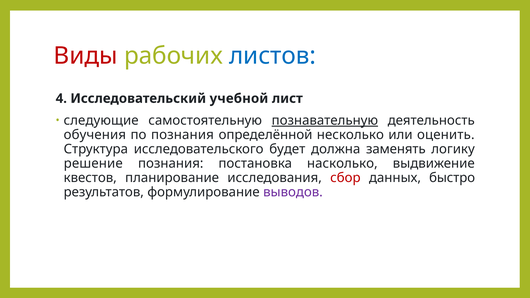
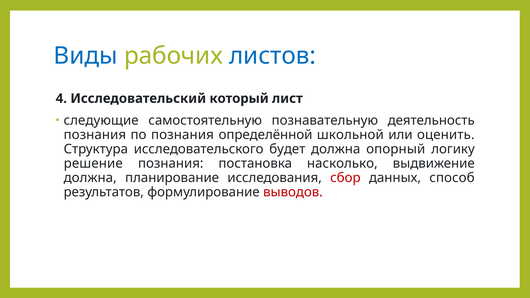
Виды colour: red -> blue (86, 56)
учебной: учебной -> который (239, 99)
познавательную underline: present -> none (325, 121)
обучения: обучения -> познания (95, 135)
несколько: несколько -> школьной (350, 135)
заменять: заменять -> опорный (396, 149)
квестов: квестов -> должна (90, 178)
быстро: быстро -> способ (452, 178)
выводов colour: purple -> red (293, 192)
